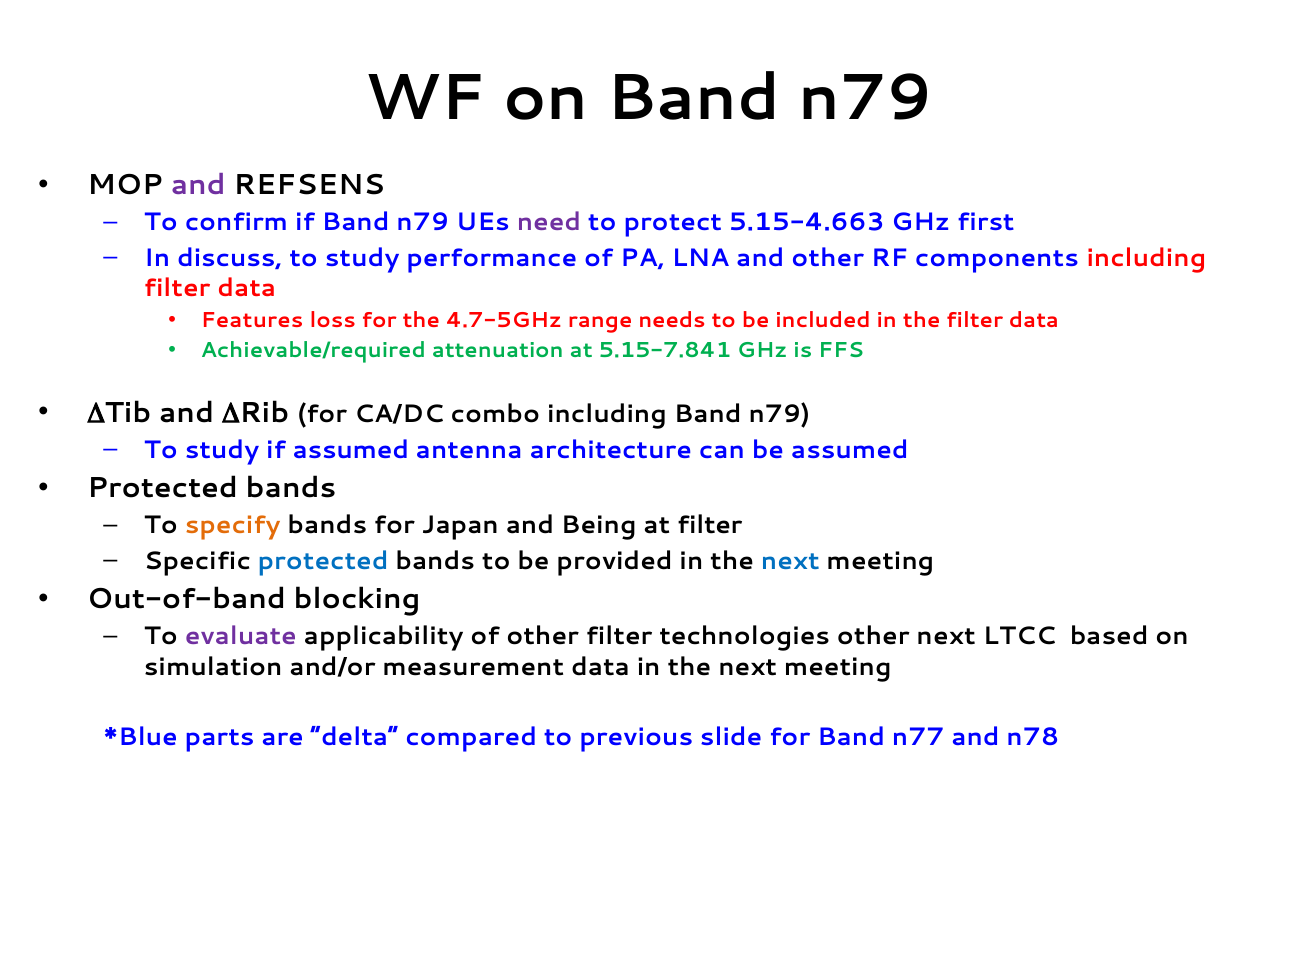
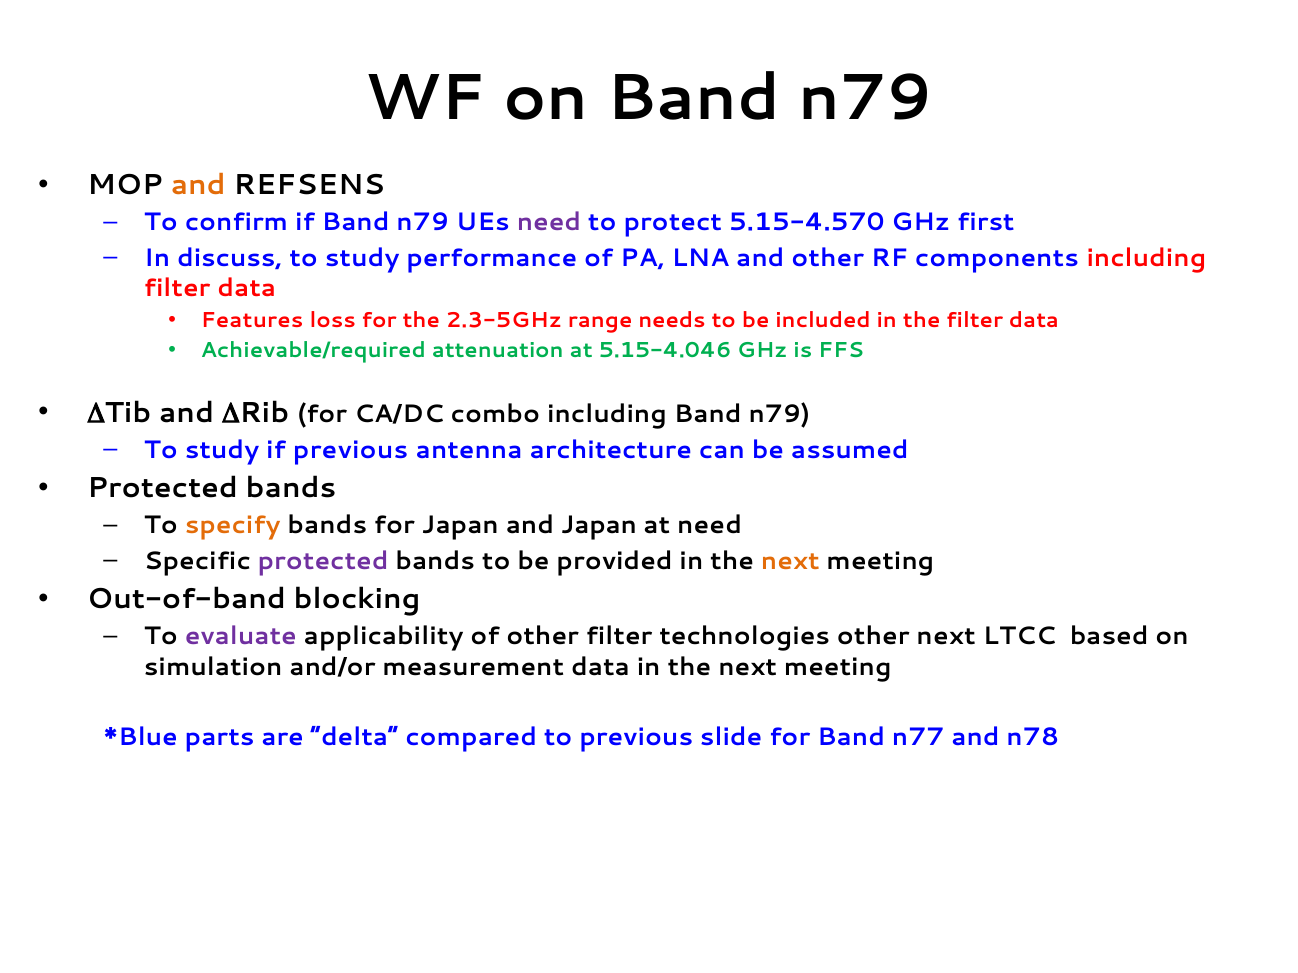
and colour: purple -> orange (198, 185)
5.15-4.663: 5.15-4.663 -> 5.15-4.570 (807, 223)
4.7-5GHz: 4.7-5GHz -> 2.3-5GHz (504, 321)
5.15-7.841: 5.15-7.841 -> 5.15-4.046 (665, 351)
if assumed: assumed -> previous (351, 450)
and Being: Being -> Japan (599, 526)
at filter: filter -> need (710, 526)
protected colour: blue -> purple (323, 561)
next colour: blue -> orange (790, 561)
